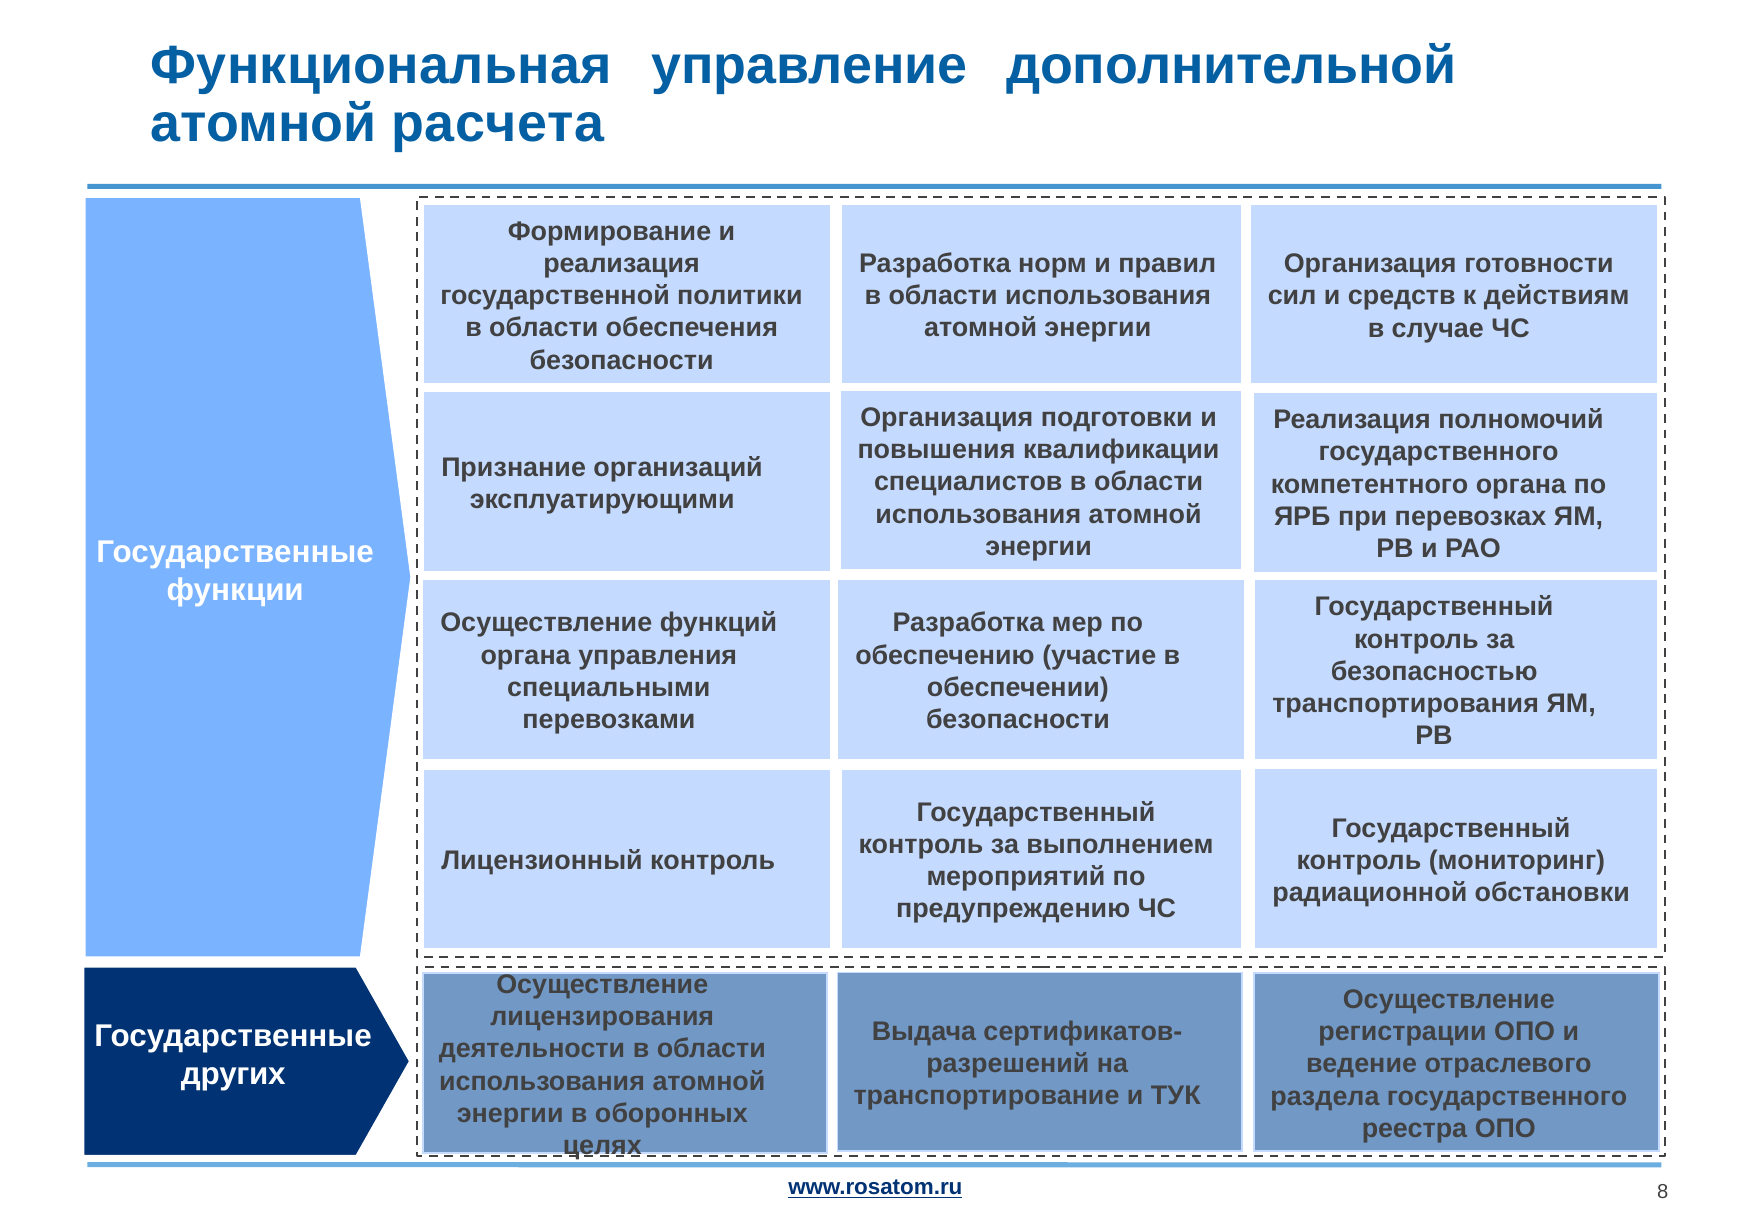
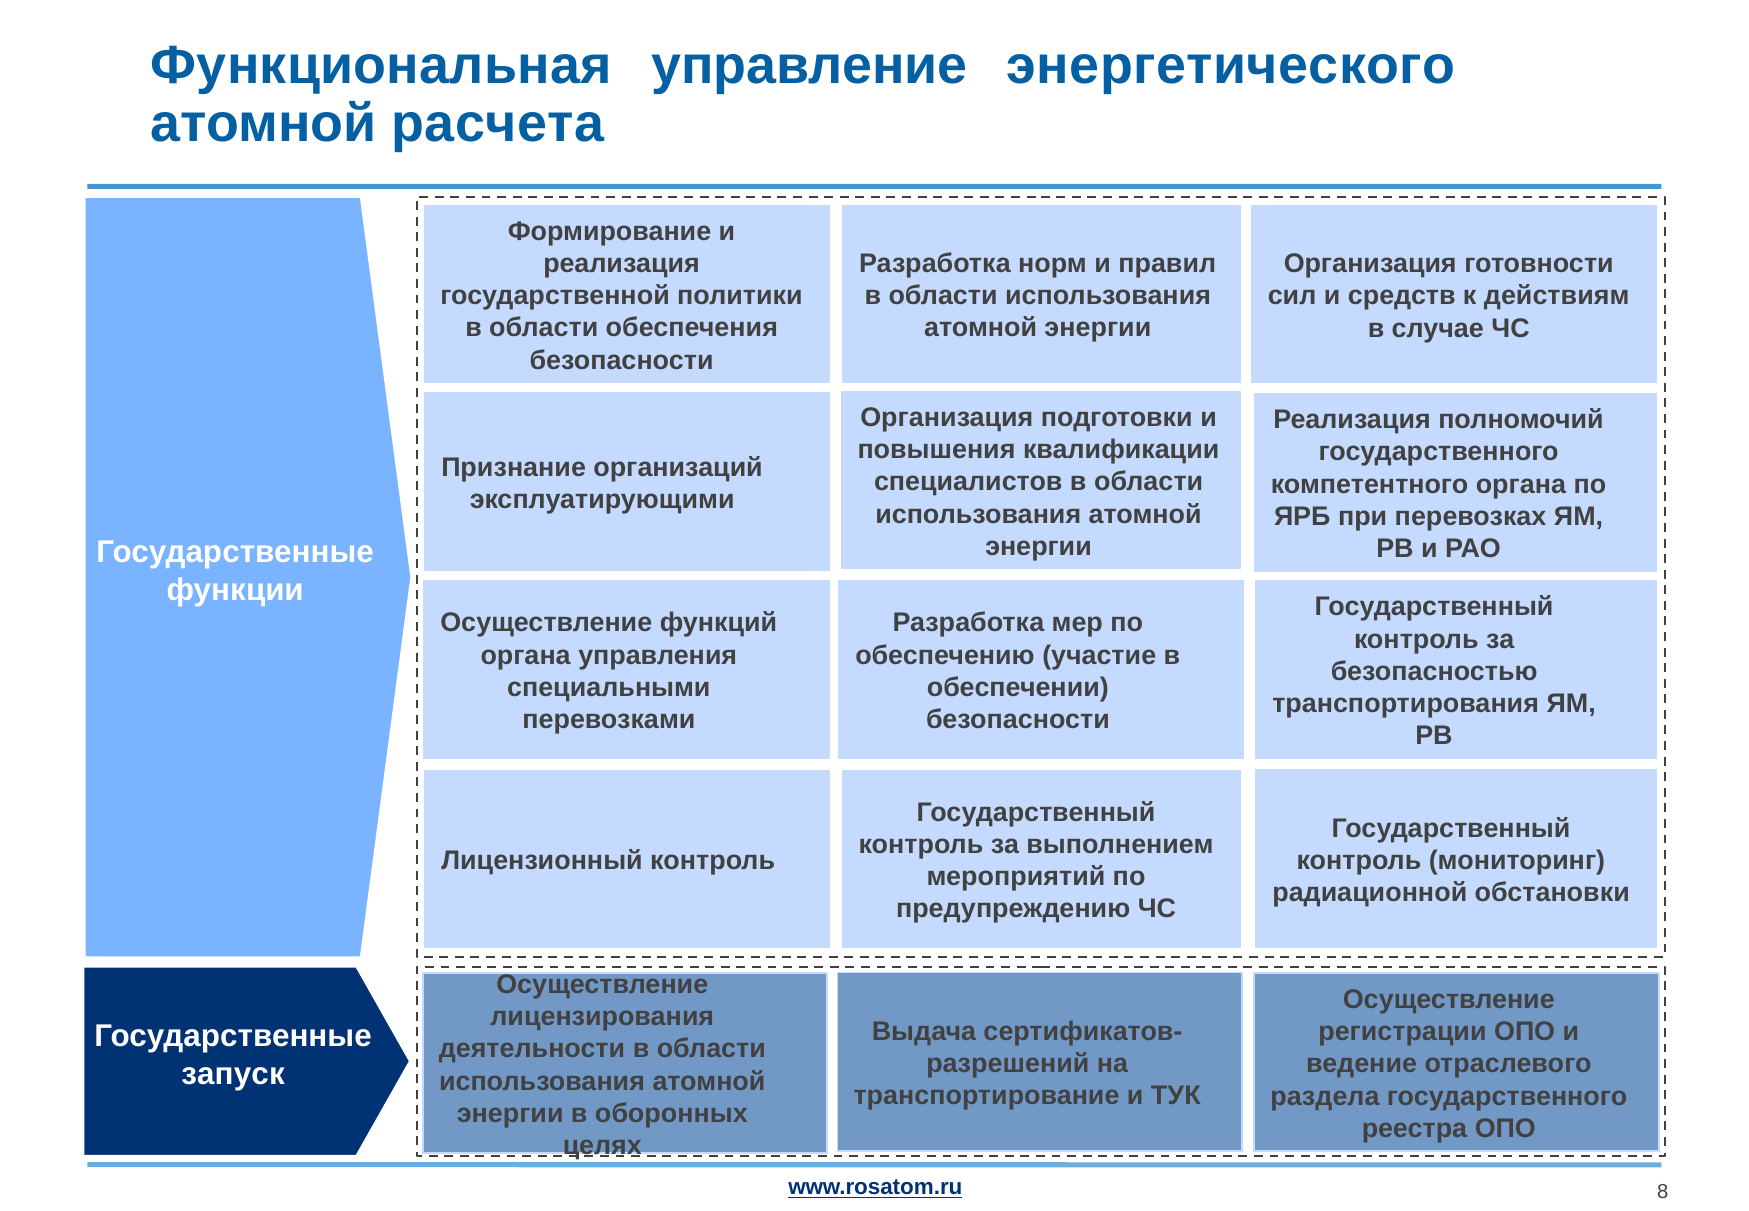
дополнительной: дополнительной -> энергетического (1231, 66)
других: других -> запуск (233, 1074)
